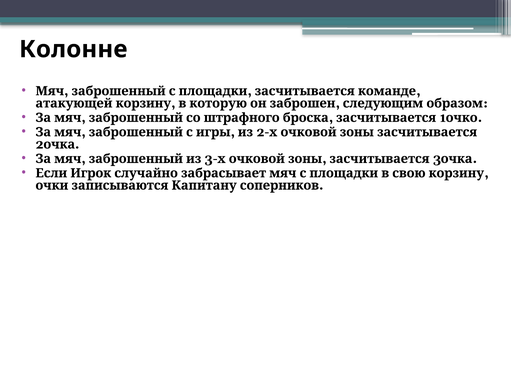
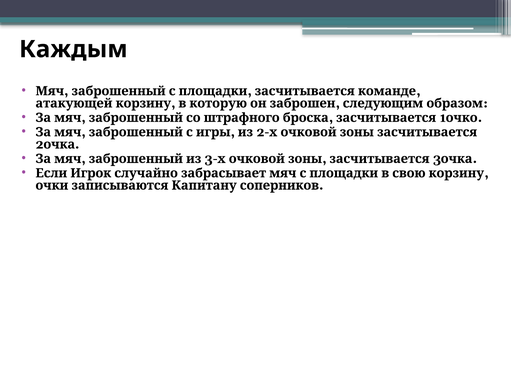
Колонне: Колонне -> Каждым (73, 49)
